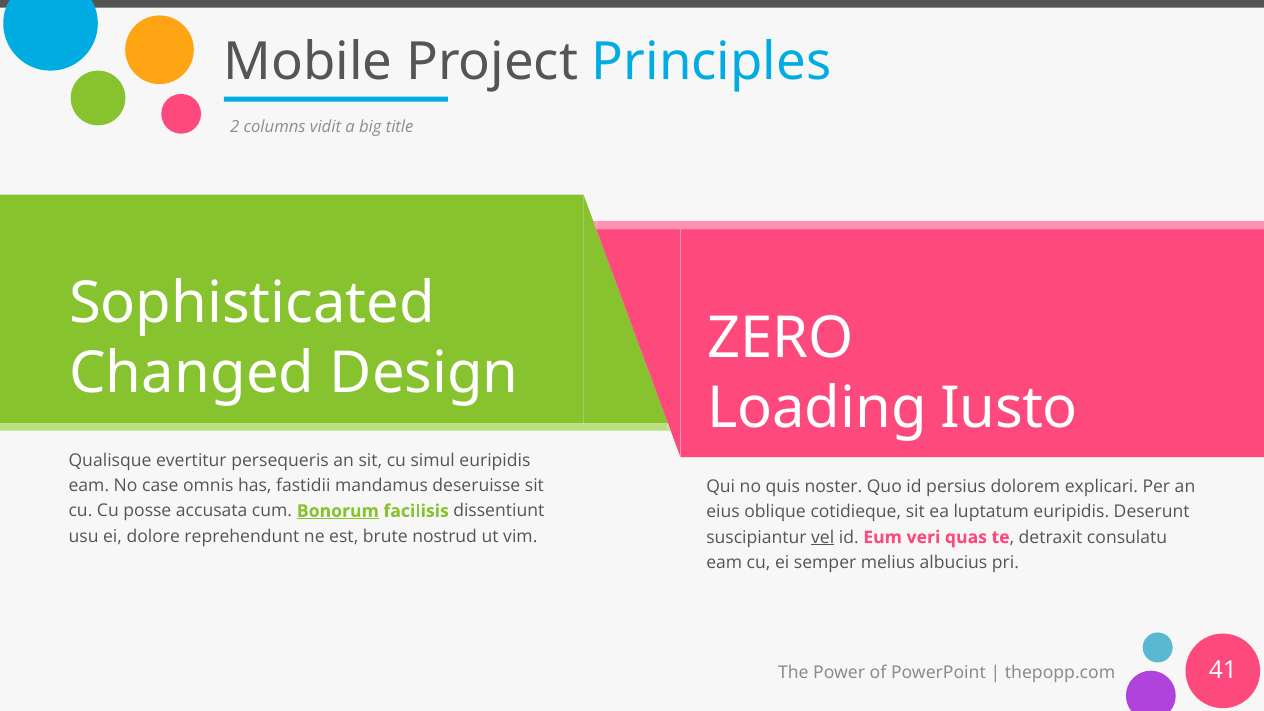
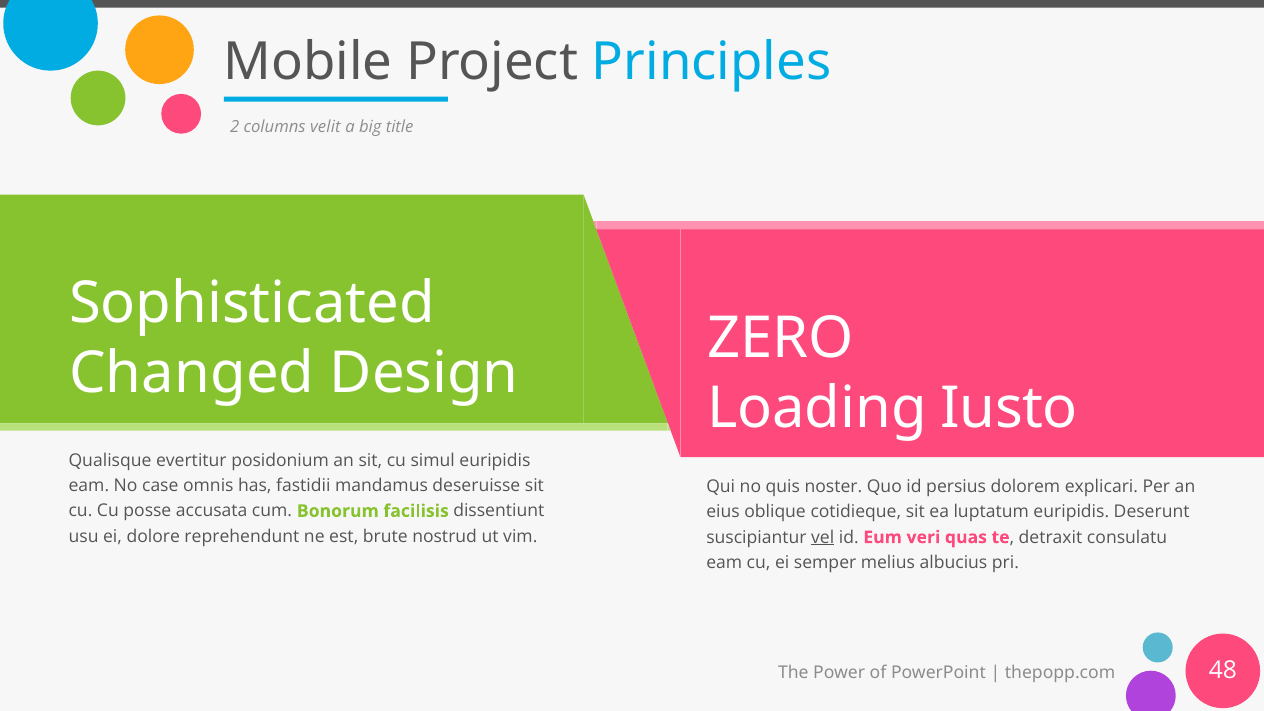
vidit: vidit -> velit (325, 127)
persequeris: persequeris -> posidonium (280, 460)
Bonorum underline: present -> none (338, 511)
41: 41 -> 48 (1223, 671)
